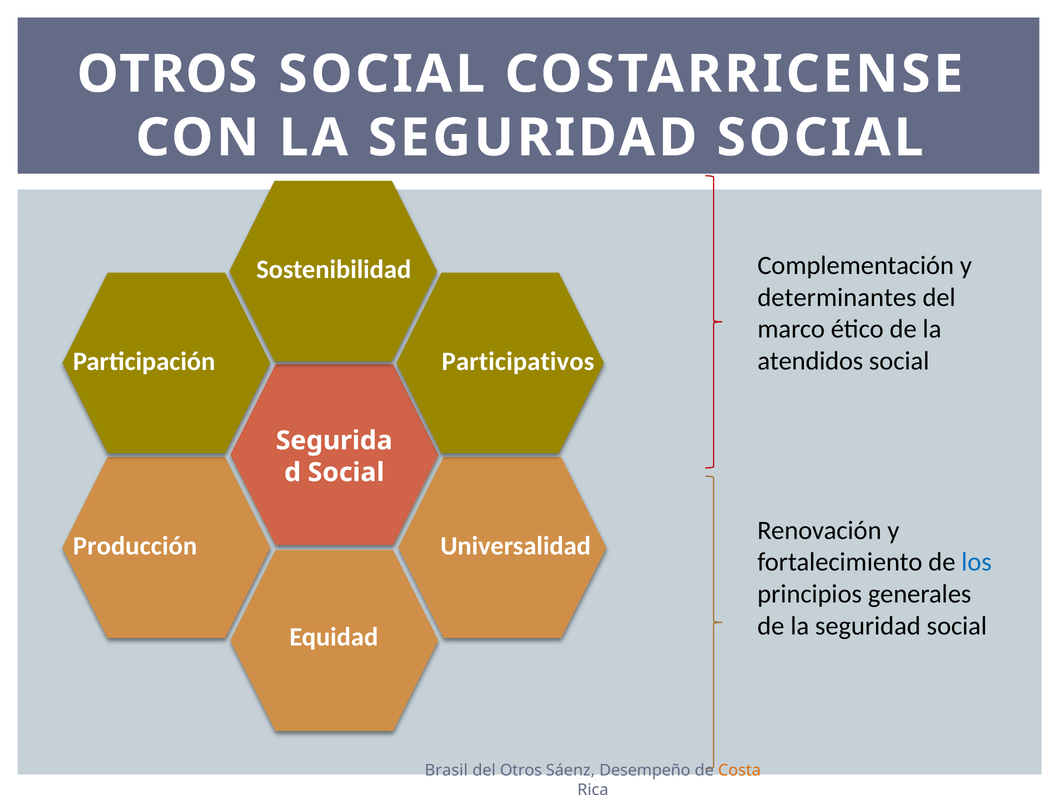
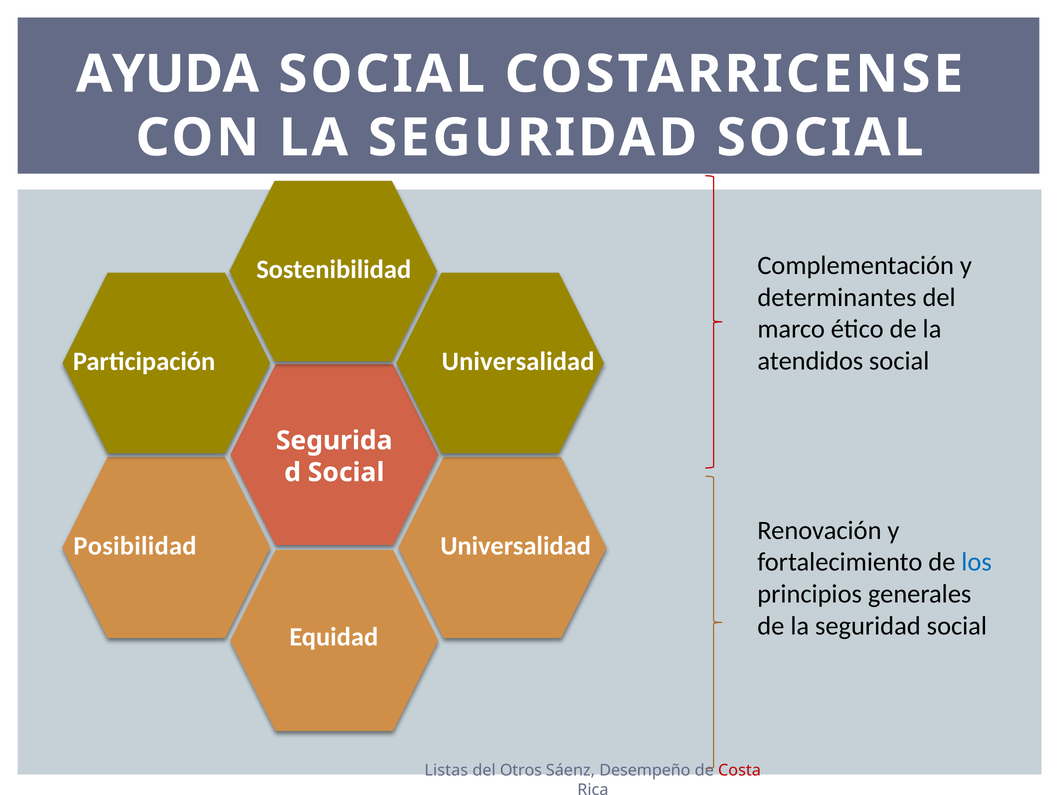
OTROS: OTROS -> AYUDA (168, 74)
Participativos: Participativos -> Universalidad (518, 361)
Producción: Producción -> Posibilidad (135, 546)
Brasil: Brasil -> Listas (446, 770)
Costa colour: orange -> red (739, 770)
